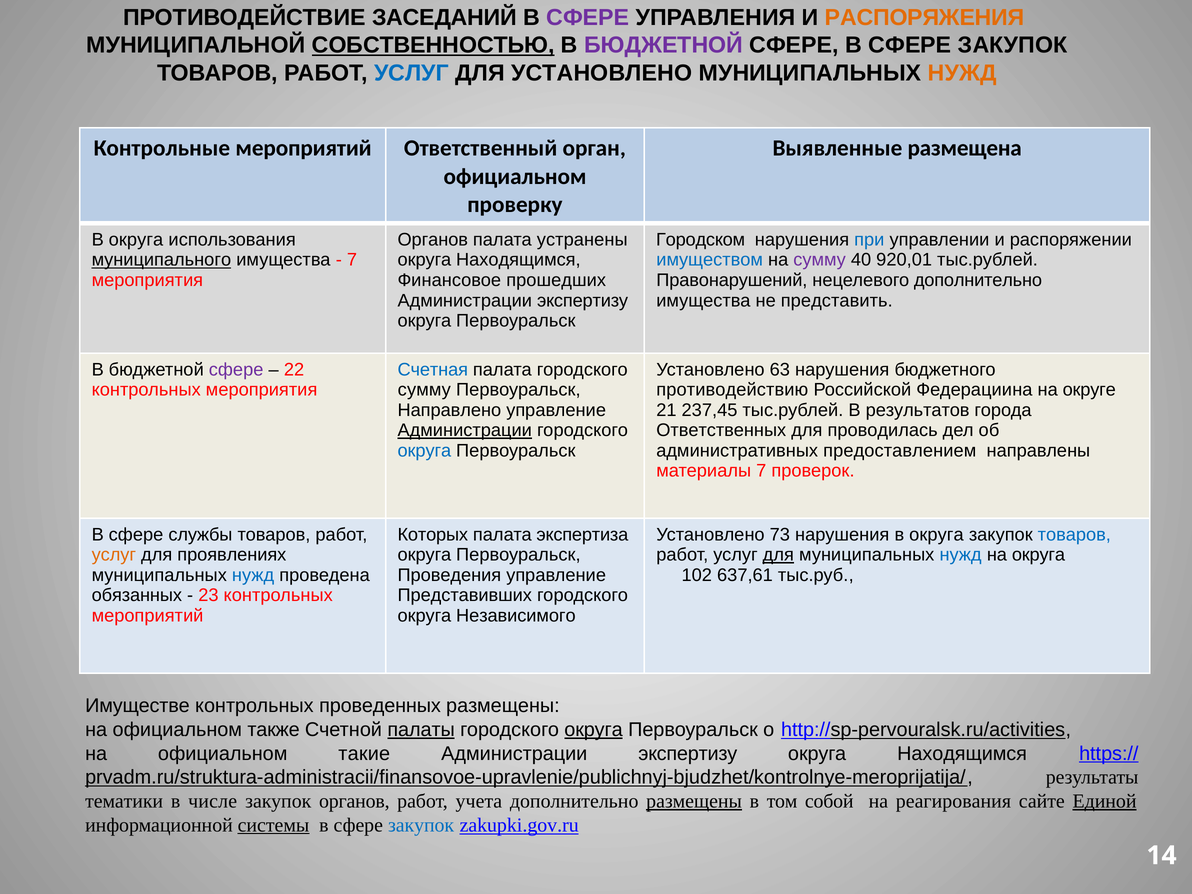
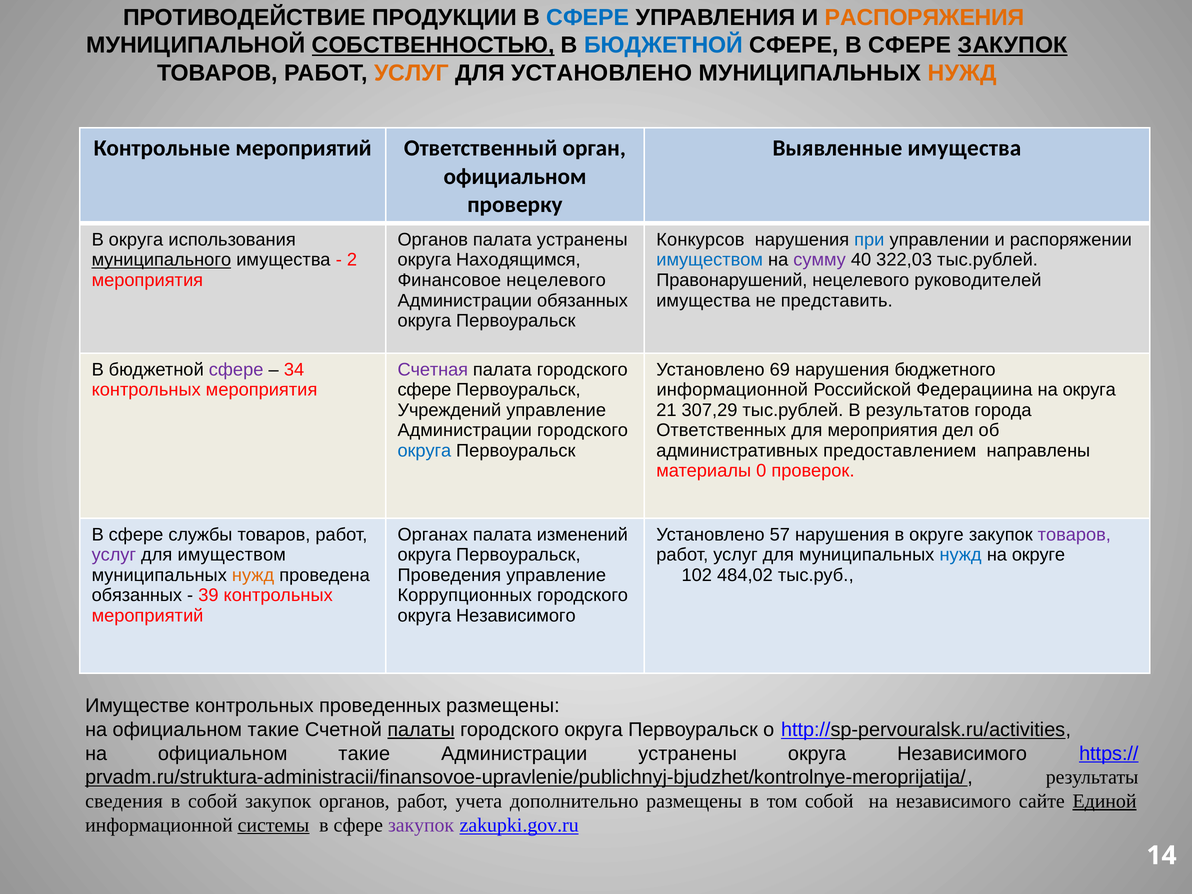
ЗАСЕДАНИЙ: ЗАСЕДАНИЙ -> ПРОДУКЦИИ (444, 17)
СФЕРЕ colour: purple -> blue (588, 17)
БЮДЖЕТНОЙ colour: purple -> blue (664, 45)
ЗАКУПОК underline: none -> present (1013, 45)
УСЛУГ colour: blue -> orange (411, 73)
Выявленные размещена: размещена -> имущества (964, 148)
Городском: Городском -> Конкурсов (700, 240)
7: 7 -> 2 (352, 260)
920,01: 920,01 -> 322,03 (904, 260)
Финансовое прошедших: прошедших -> нецелевого (556, 280)
нецелевого дополнительно: дополнительно -> руководителей (978, 280)
экспертизу: экспертизу -> обязанных (583, 301)
22: 22 -> 34 (294, 370)
Счетная colour: blue -> purple (433, 370)
63: 63 -> 69 (780, 370)
сумму: сумму -> сфере (424, 390)
противодействию: противодействию -> информационной (732, 390)
на округе: округе -> округа (1089, 390)
Направлено: Направлено -> Учреждений (449, 410)
237,45: 237,45 -> 307,29 (710, 410)
Администрации underline: present -> none (465, 430)
для проводилась: проводилась -> мероприятия (883, 430)
материалы 7: 7 -> 0 (761, 471)
Которых: Которых -> Органах (433, 535)
экспертиза: экспертиза -> изменений (582, 535)
73: 73 -> 57 (780, 535)
нарушения в округа: округа -> округе (936, 535)
товаров colour: blue -> purple (1074, 535)
услуг colour: orange -> purple (114, 555)
для проявлениях: проявлениях -> имуществом (232, 555)
для underline: present -> none (778, 555)
на округа: округа -> округе (1038, 555)
нужд colour: blue -> orange (253, 575)
637,61: 637,61 -> 484,02 (745, 575)
23: 23 -> 39 (208, 595)
Представивших: Представивших -> Коррупционных (465, 595)
также: также -> такие (273, 730)
округа underline: present -> none (594, 730)
экспертизу: экспертизу -> устранены (688, 754)
Находящимся: Находящимся -> Независимого (962, 754)
тематики: тематики -> сведения (124, 801)
в числе: числе -> собой (213, 801)
размещены underline: present -> none (694, 801)
на реагирования: реагирования -> независимого (953, 801)
закупок colour: blue -> purple (421, 825)
